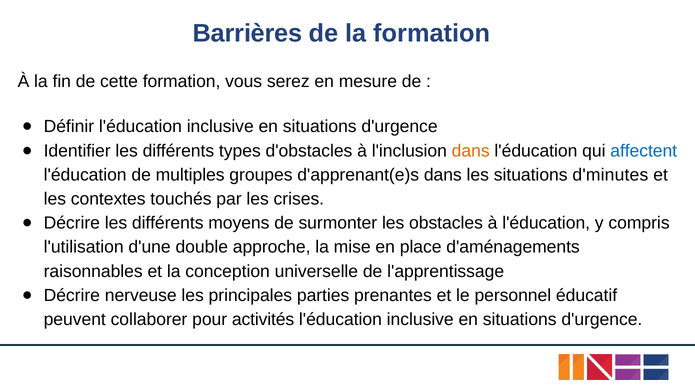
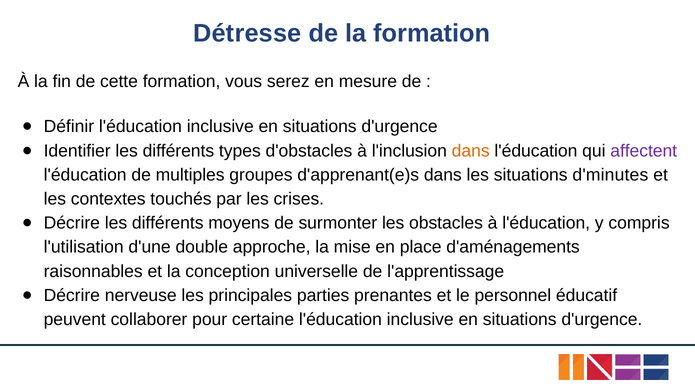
Barrières: Barrières -> Détresse (247, 34)
affectent colour: blue -> purple (644, 151)
activités: activités -> certaine (263, 319)
